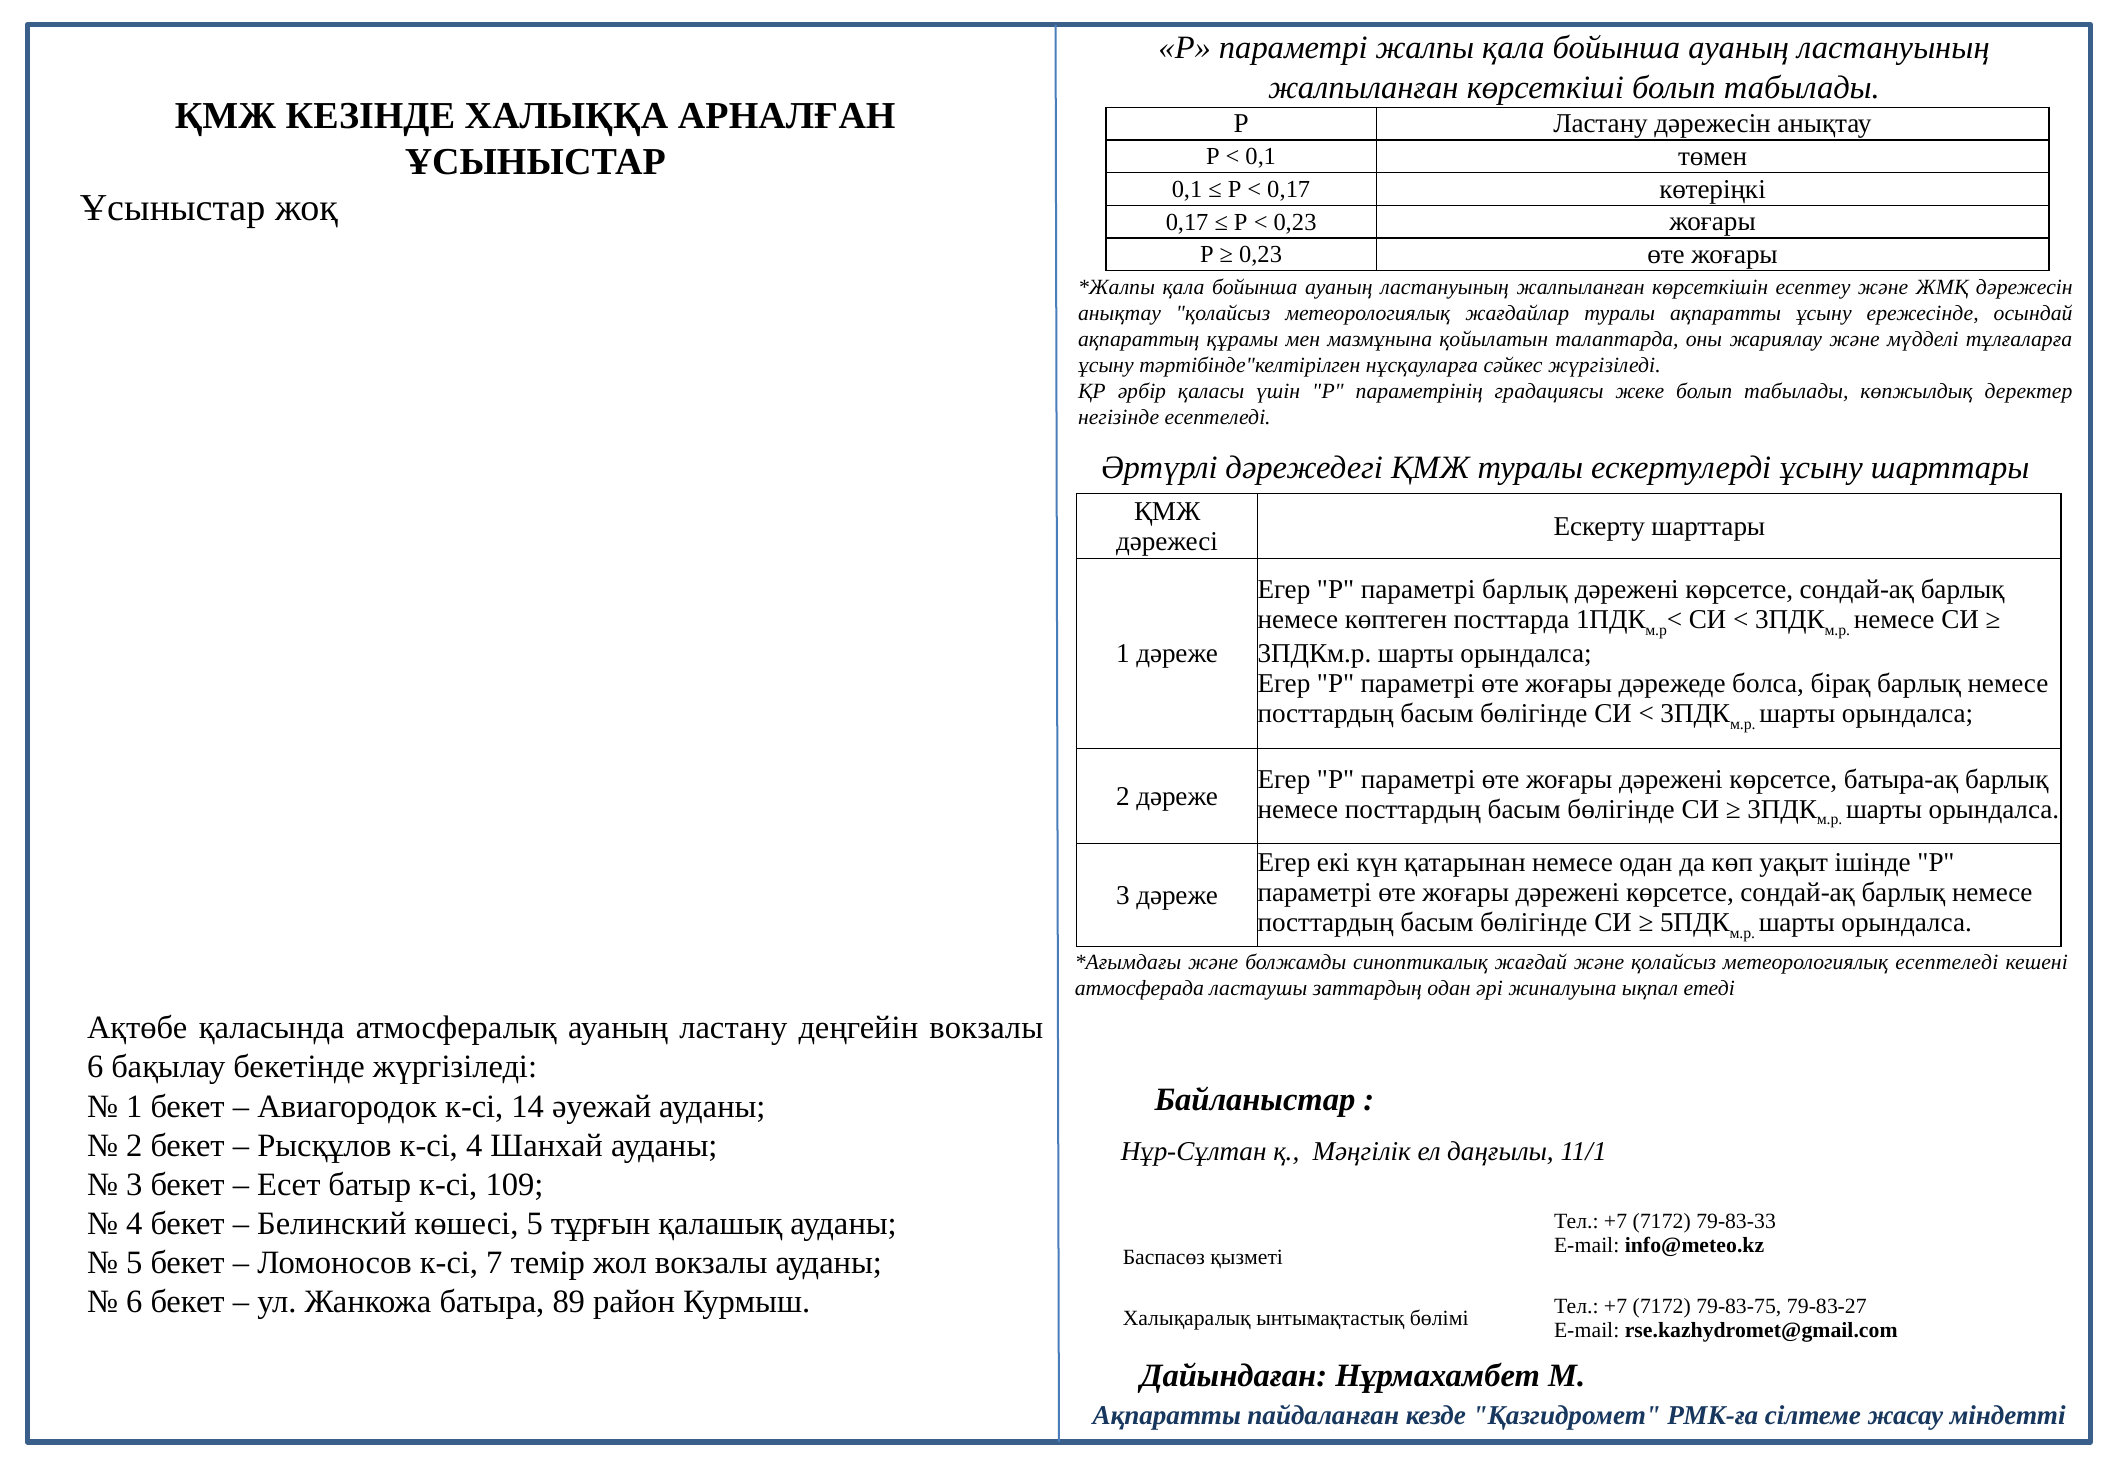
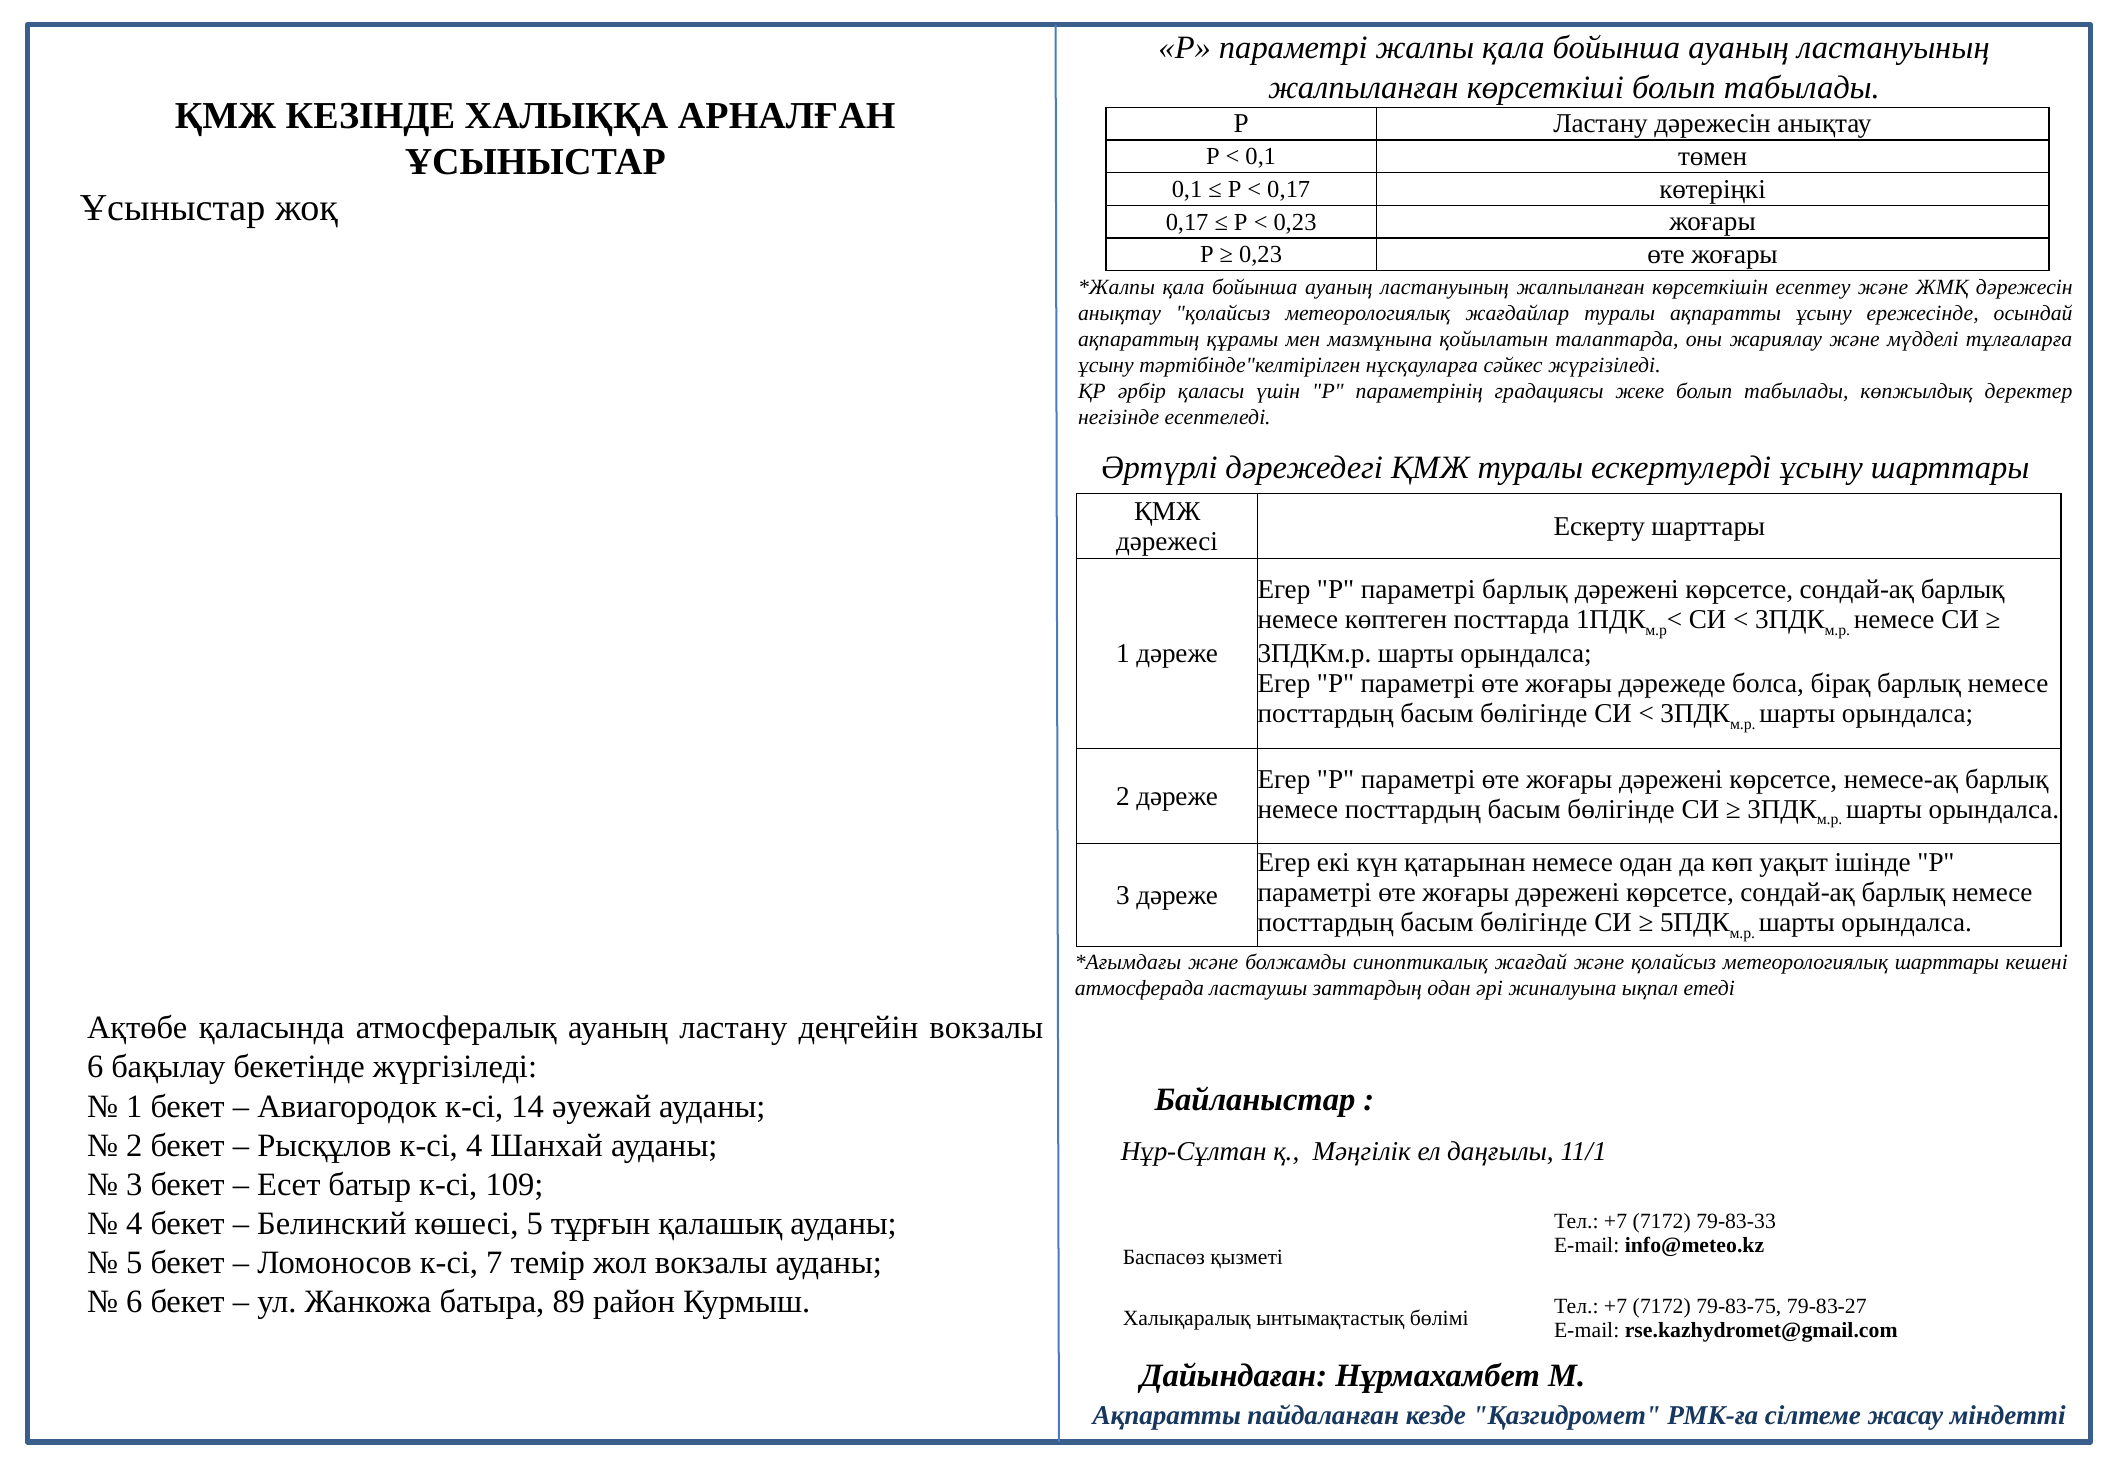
батыра-ақ: батыра-ақ -> немесе-ақ (1901, 779)
метеорологиялық есептеледі: есептеледі -> шарттары (1947, 962)
